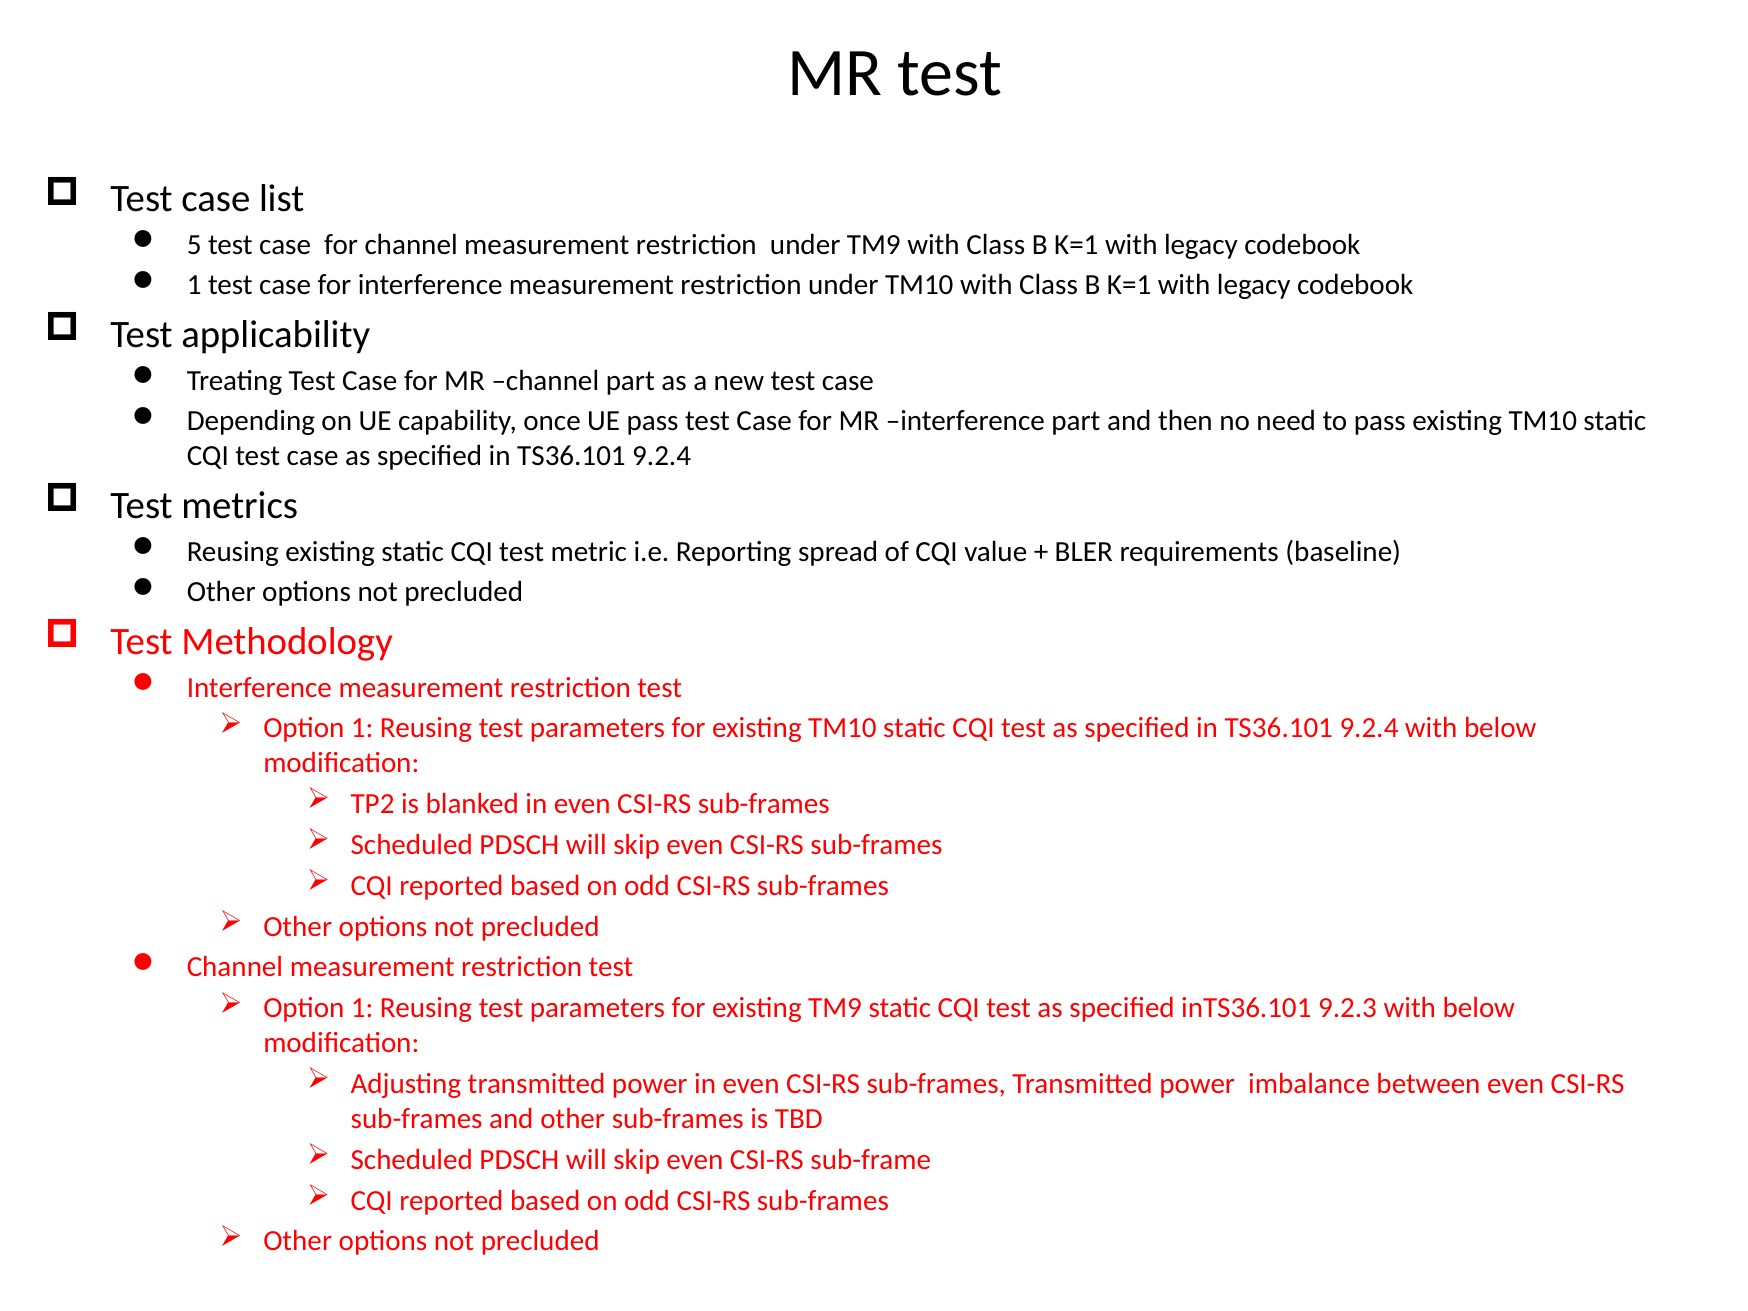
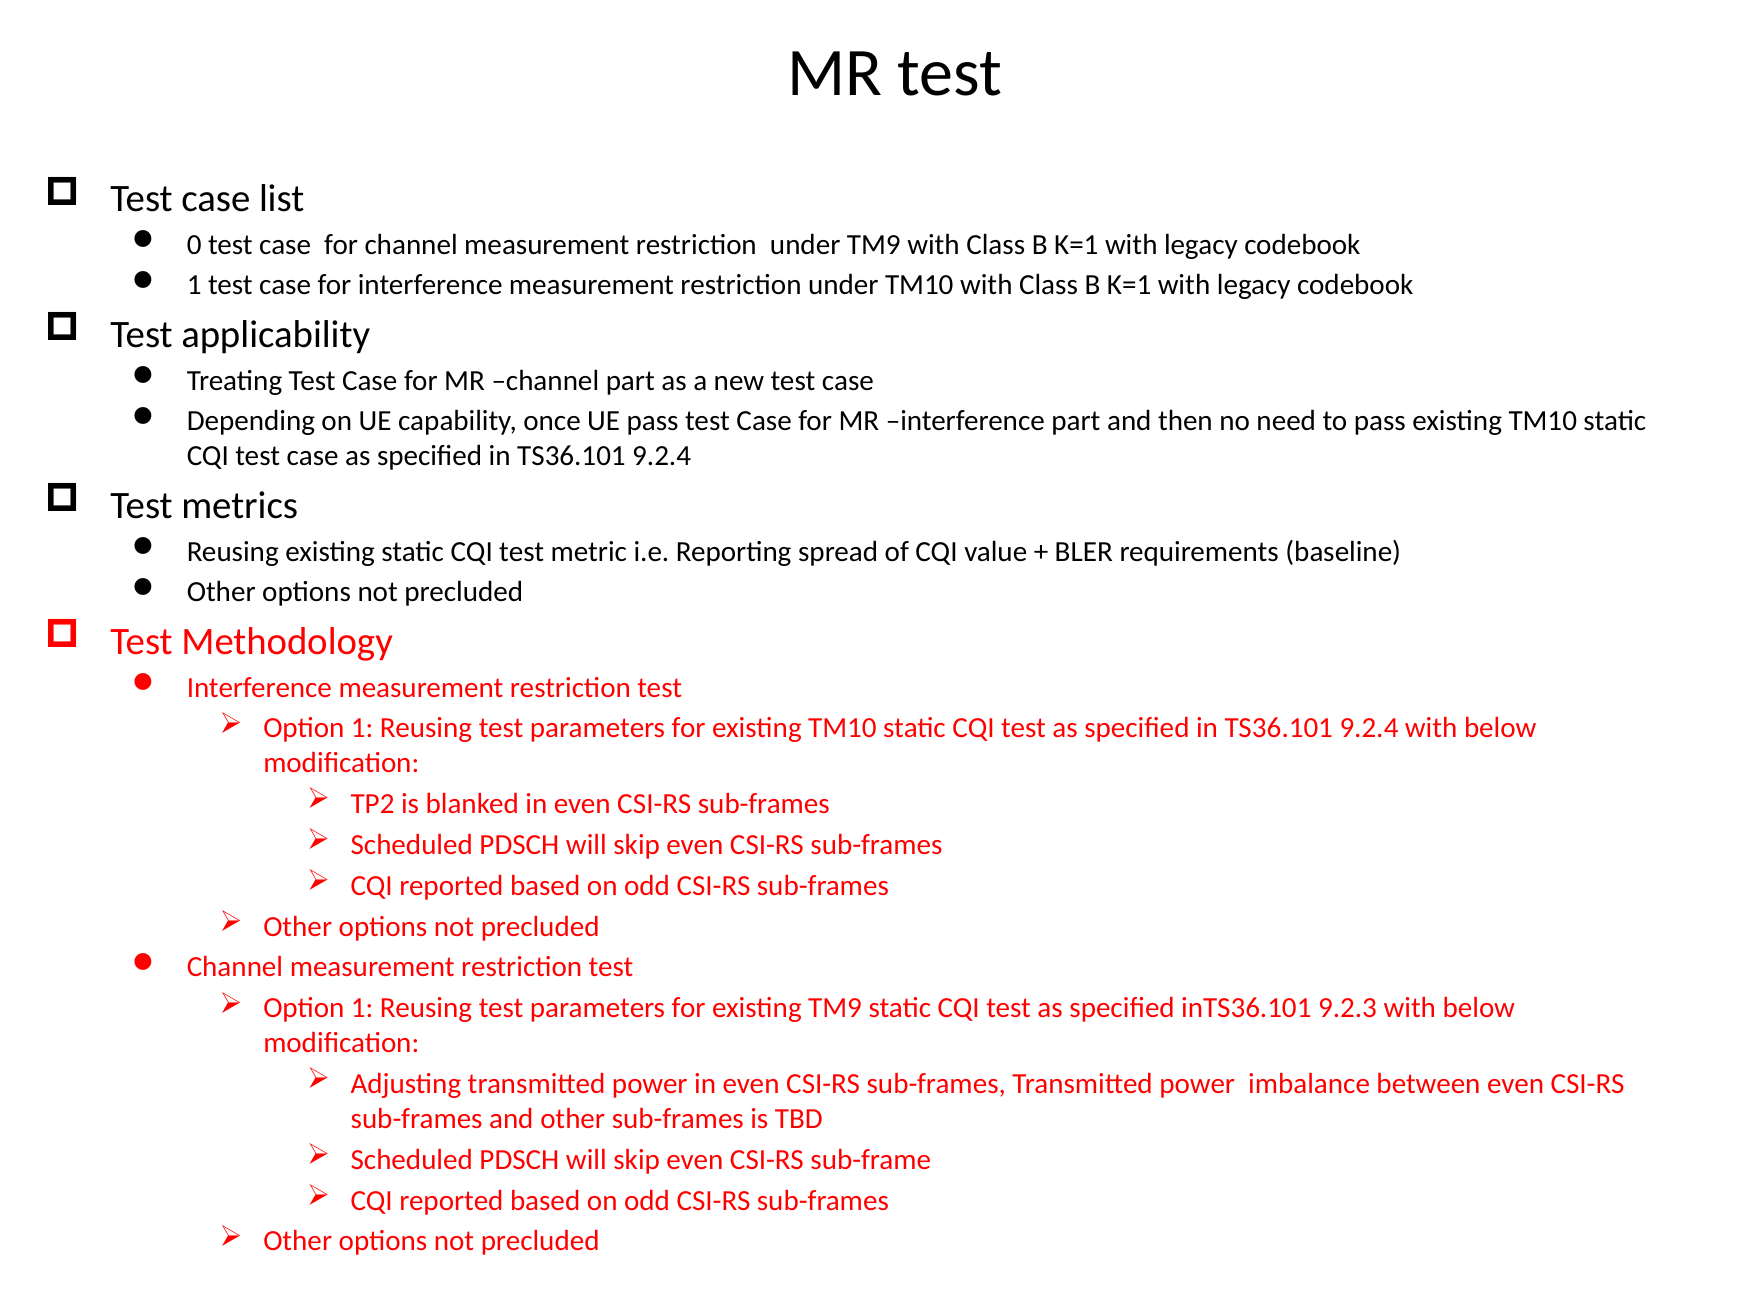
5: 5 -> 0 (194, 245)
